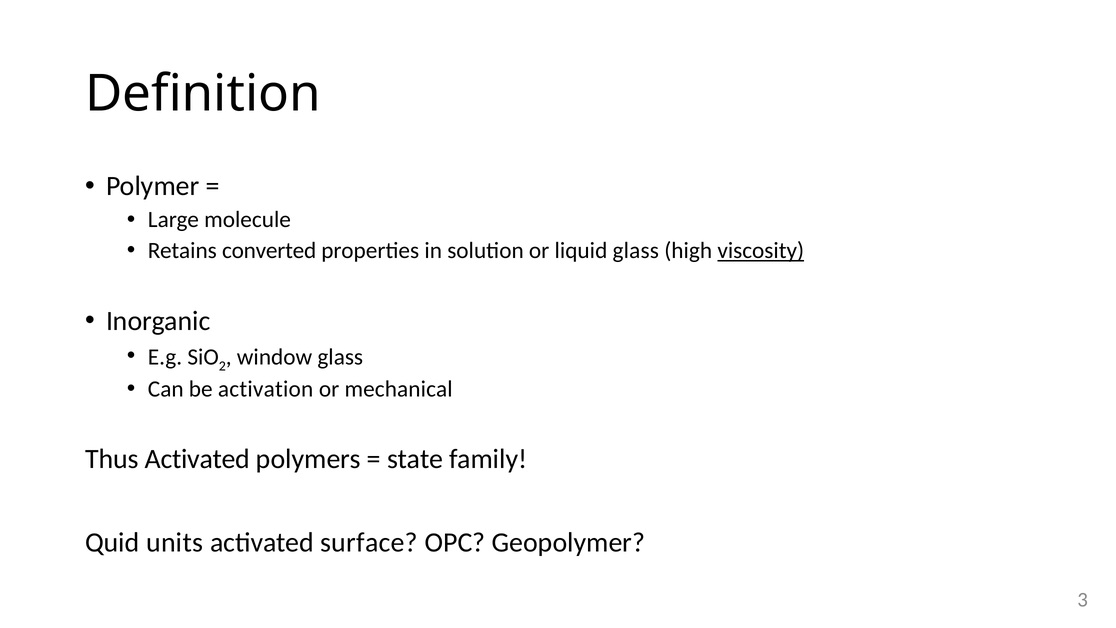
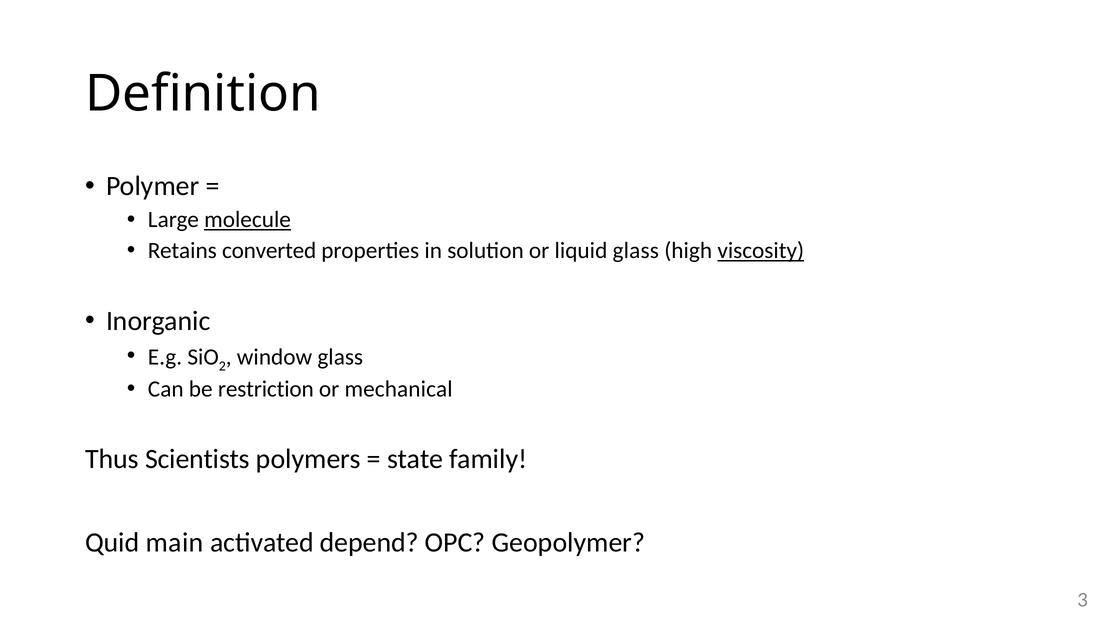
molecule underline: none -> present (248, 220)
activation: activation -> restriction (266, 389)
Thus Activated: Activated -> Scientists (198, 459)
units: units -> main (175, 542)
surface: surface -> depend (369, 542)
